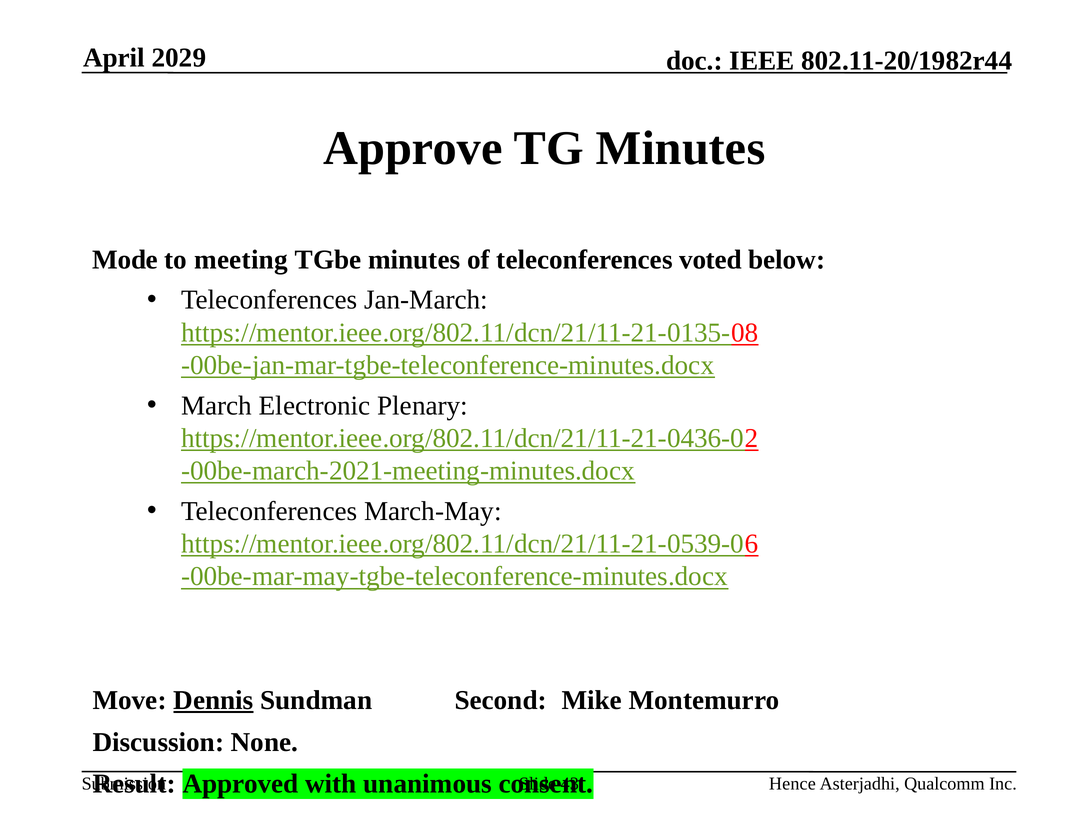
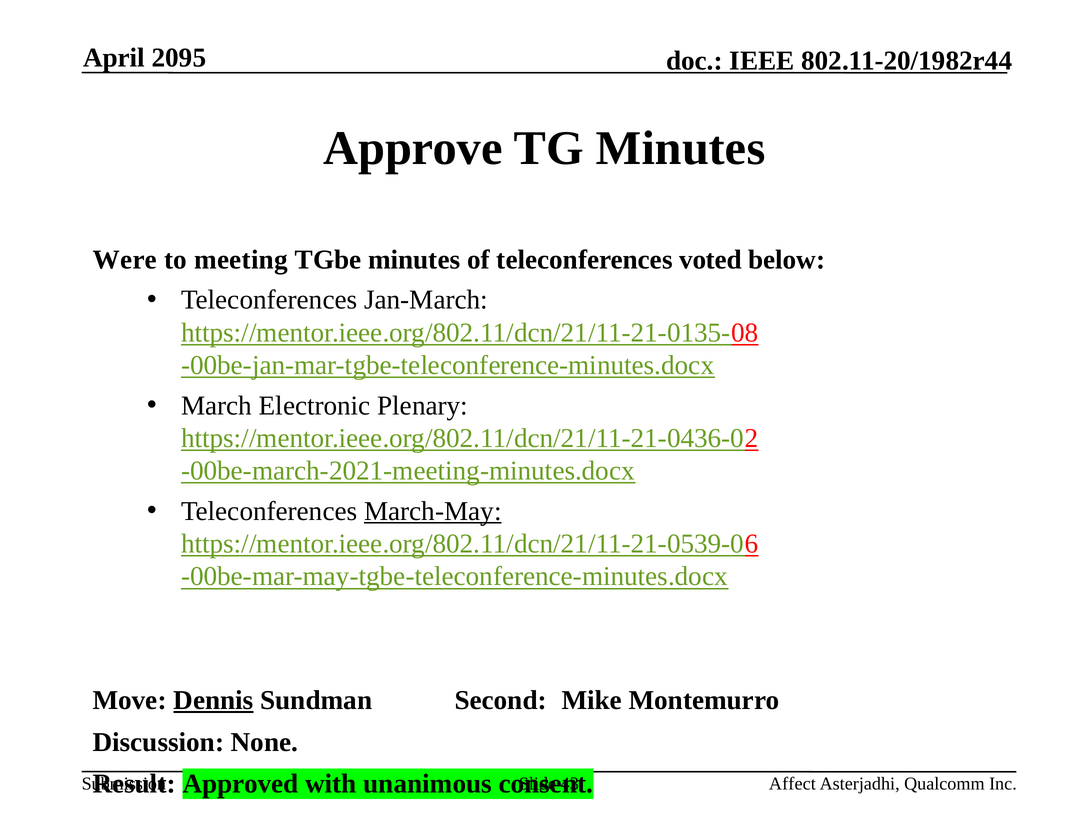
2029: 2029 -> 2095 (179, 58)
Mode: Mode -> Were (125, 260)
March-May underline: none -> present (433, 511)
Hence: Hence -> Affect (792, 783)
